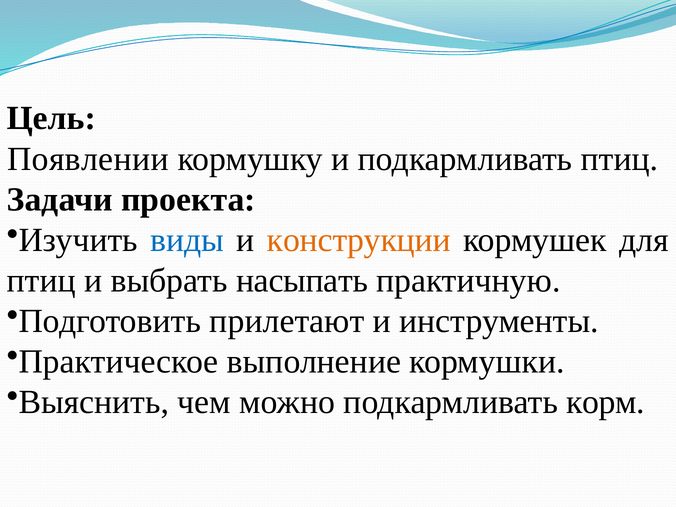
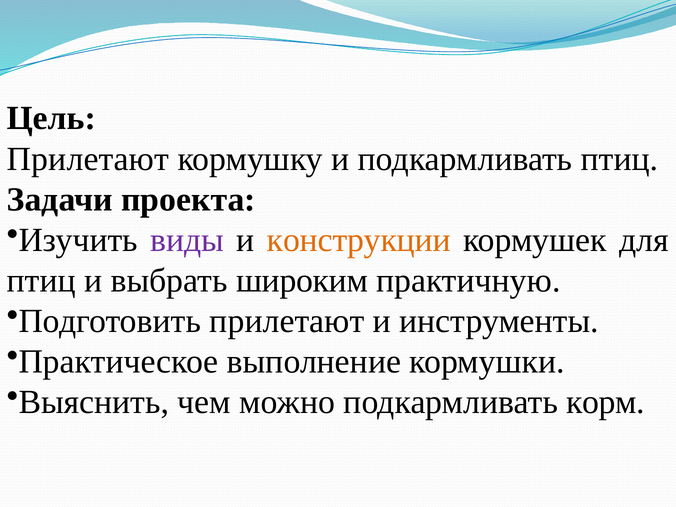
Появлении: Появлении -> Прилетают (88, 159)
виды colour: blue -> purple (187, 240)
насыпать: насыпать -> широким (302, 281)
